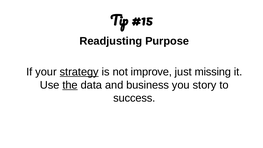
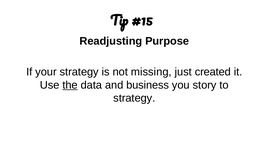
strategy underline: present -> none (79, 72)
improve: improve -> missing (151, 72)
missing: missing -> created (213, 72)
success: success -> strategy (134, 98)
